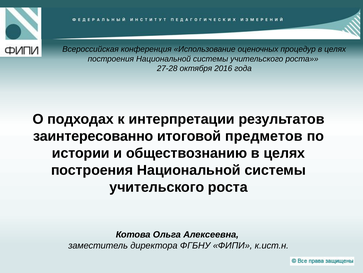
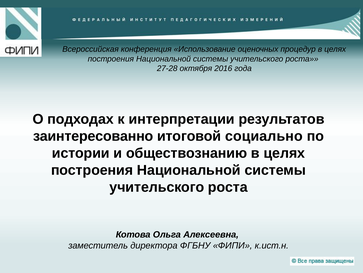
предметов: предметов -> социально (264, 136)
